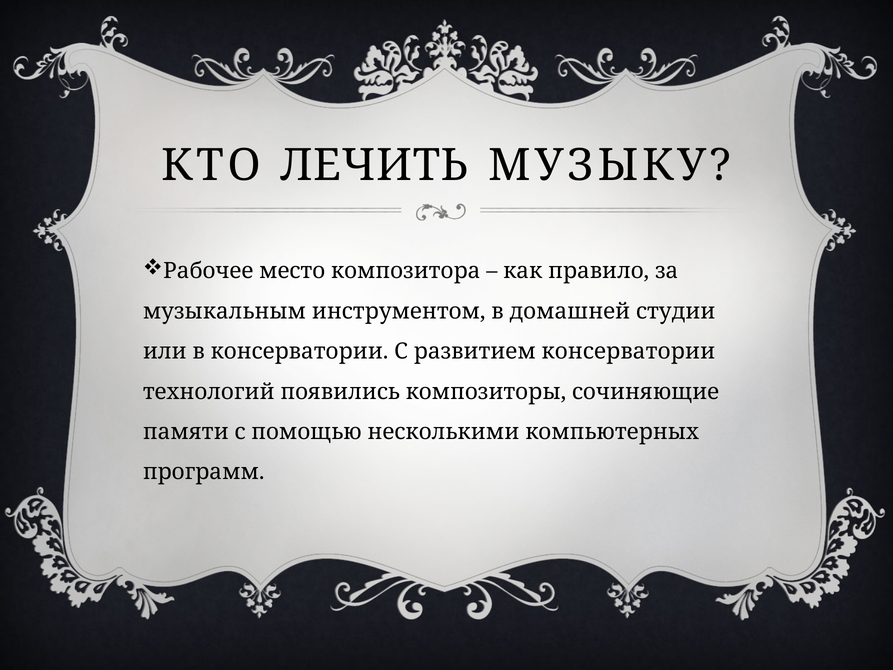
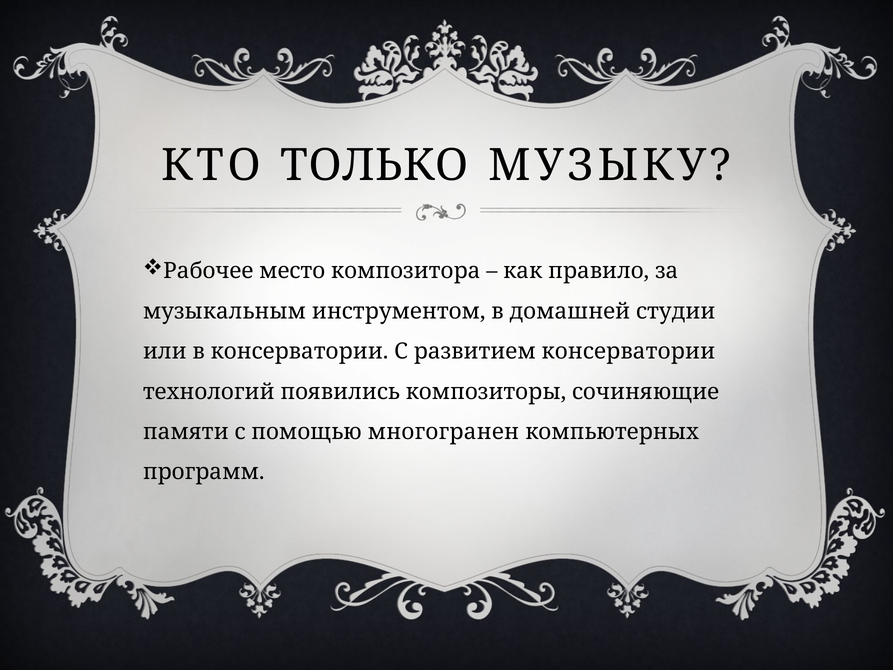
ЛЕЧИТЬ: ЛЕЧИТЬ -> ТОЛЬКО (374, 165)
несколькими: несколькими -> многогранен (443, 432)
